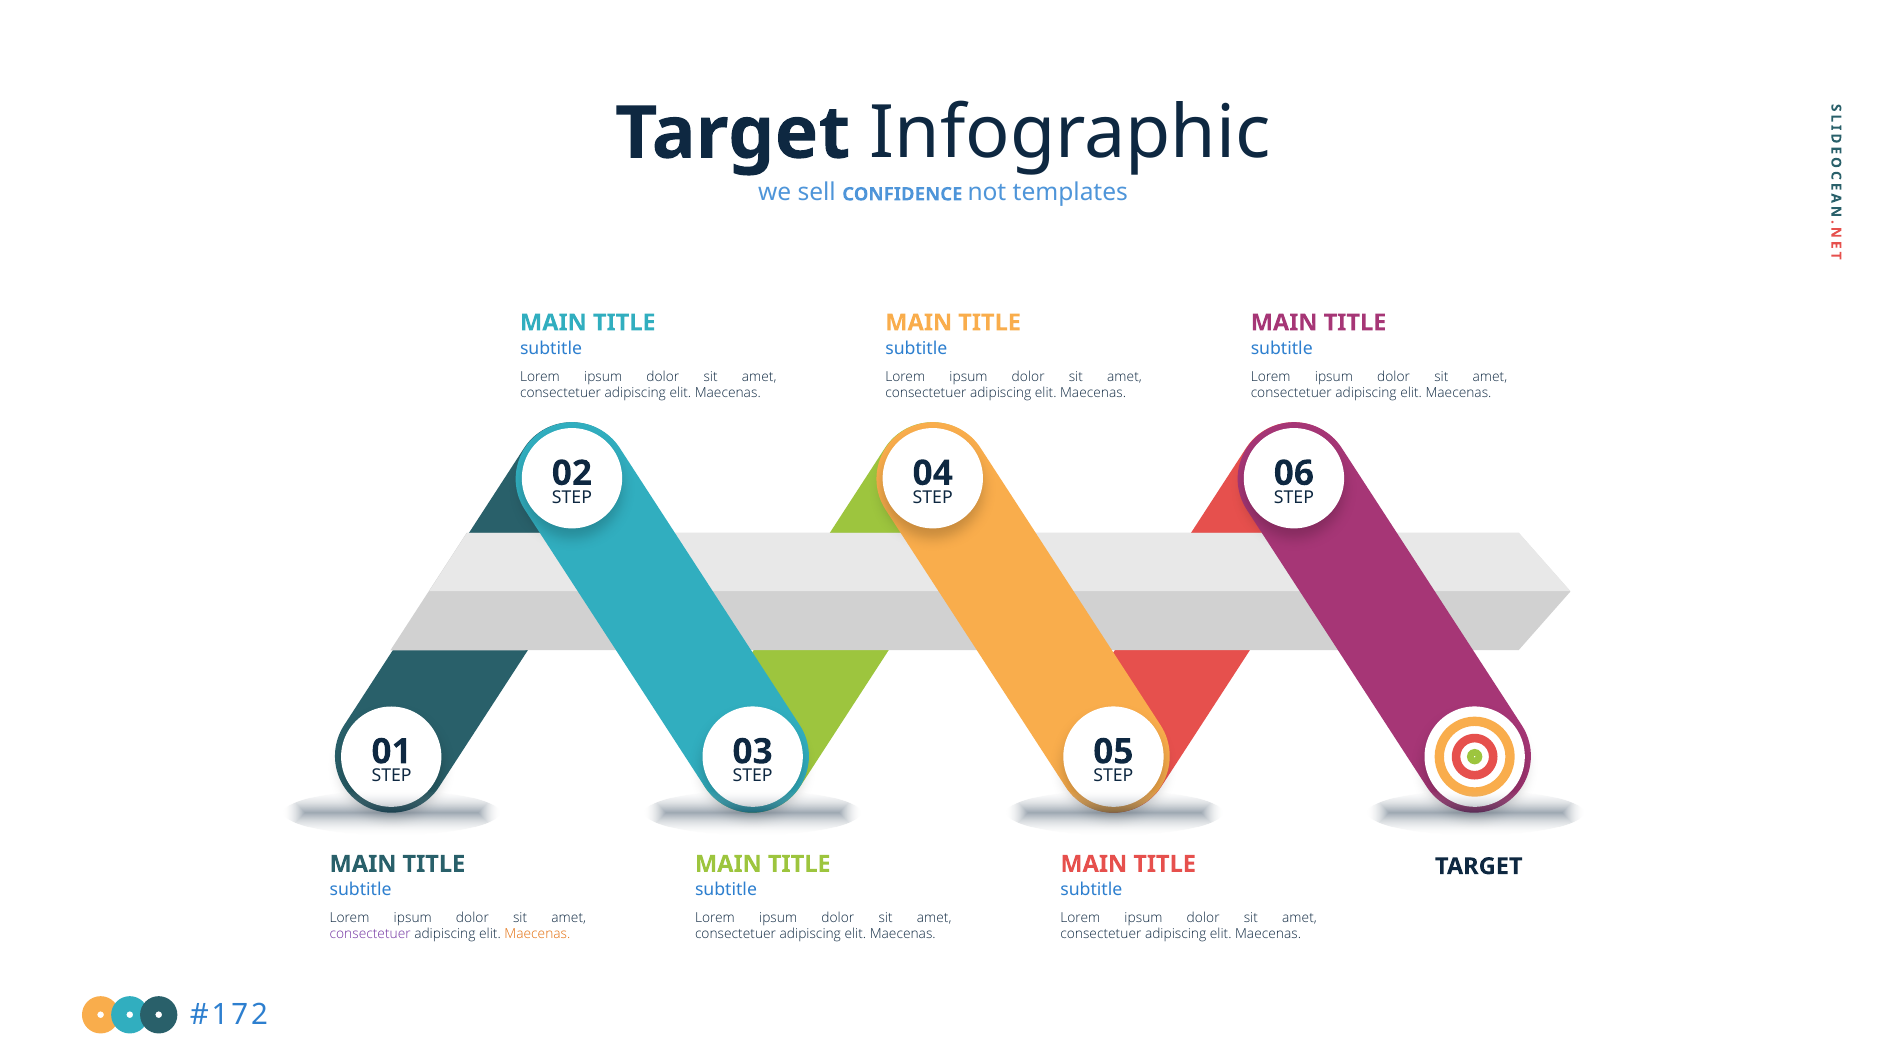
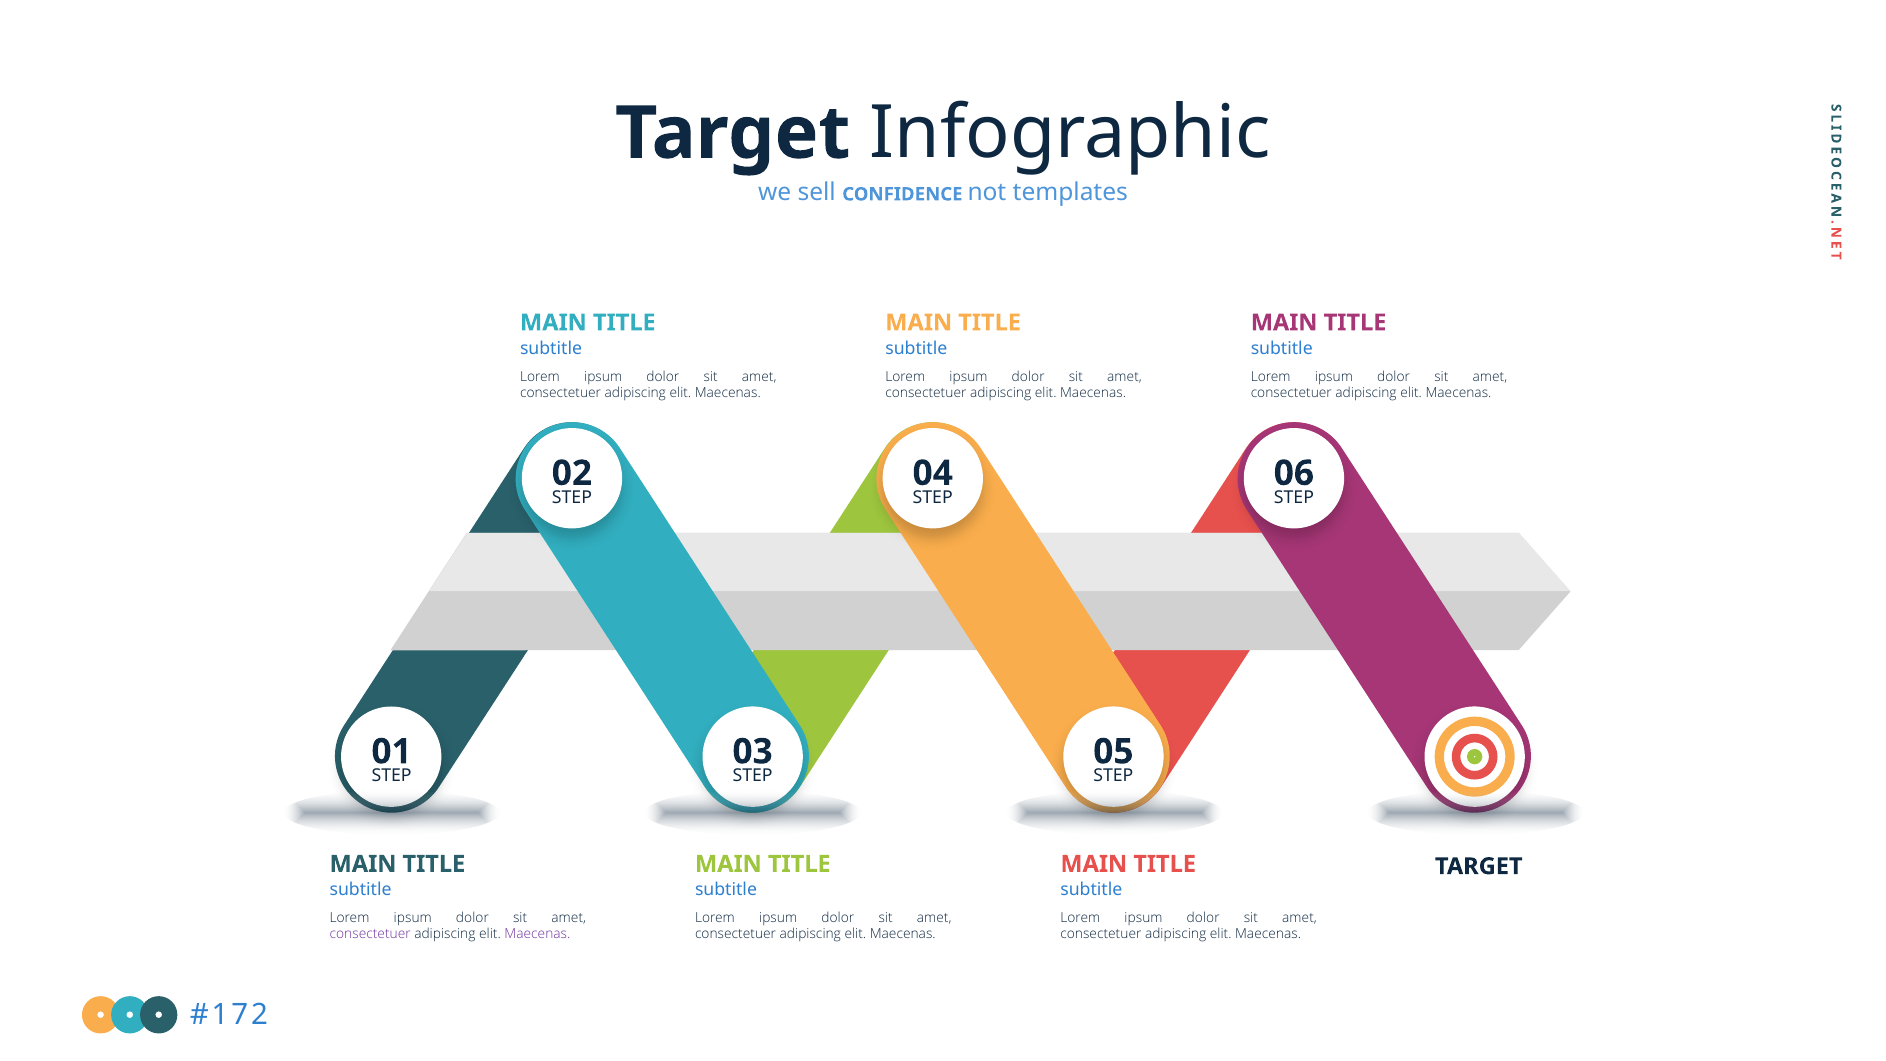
Maecenas colour: orange -> purple (537, 934)
